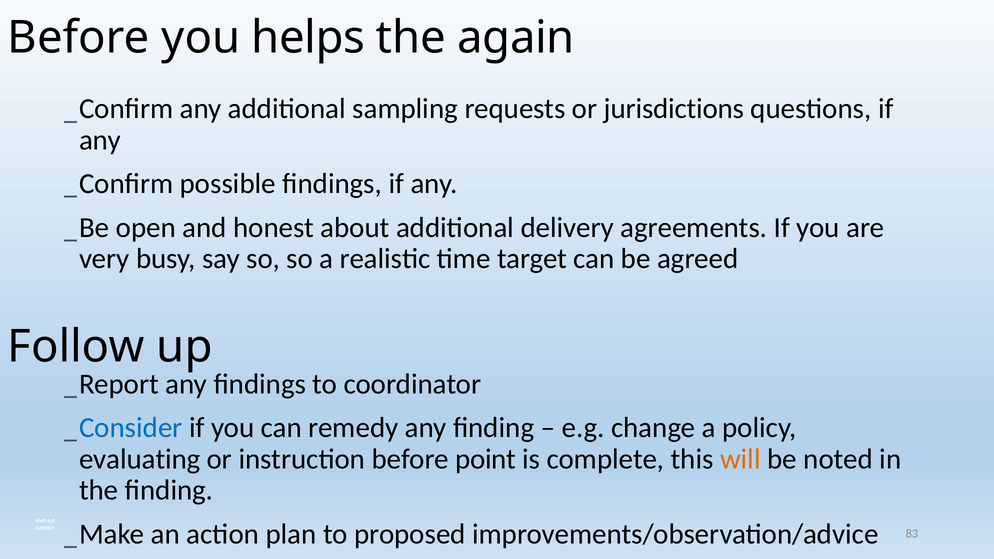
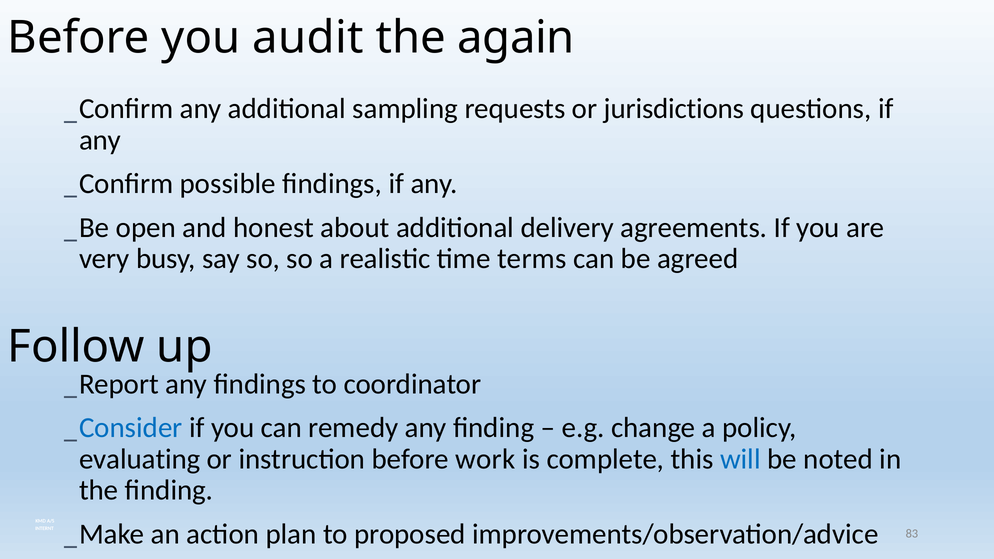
helps: helps -> audit (308, 38)
target: target -> terms (532, 259)
point: point -> work (485, 459)
will colour: orange -> blue (740, 459)
